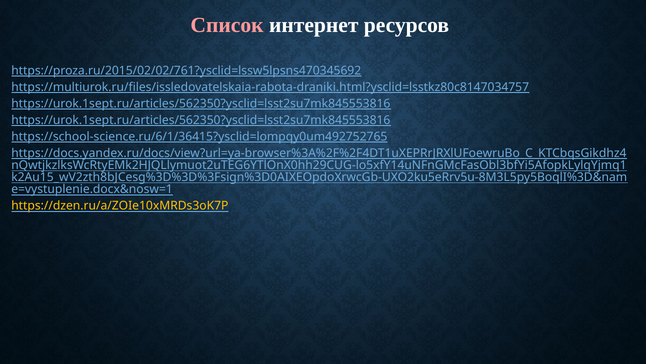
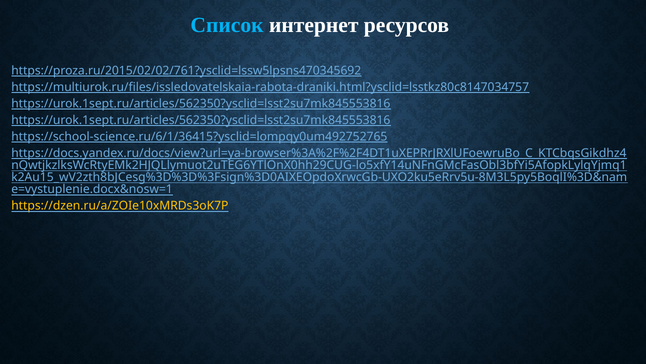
Список colour: pink -> light blue (227, 25)
